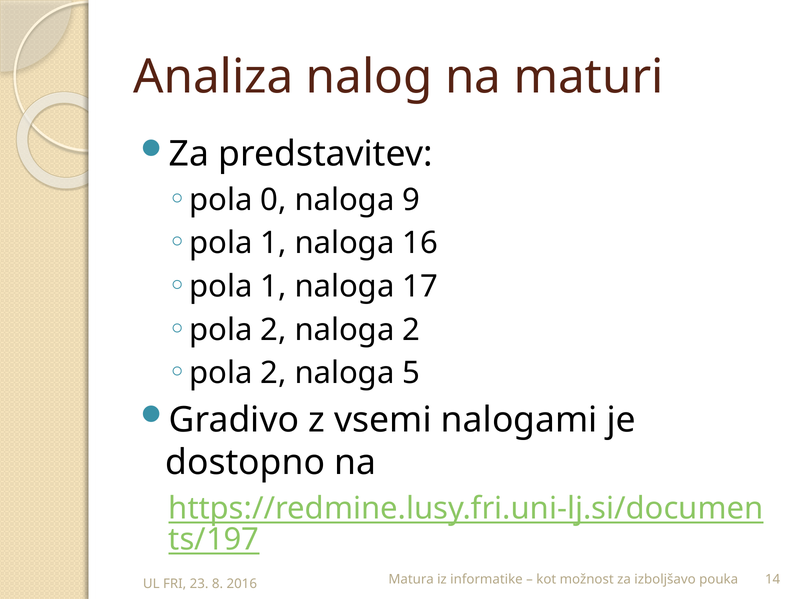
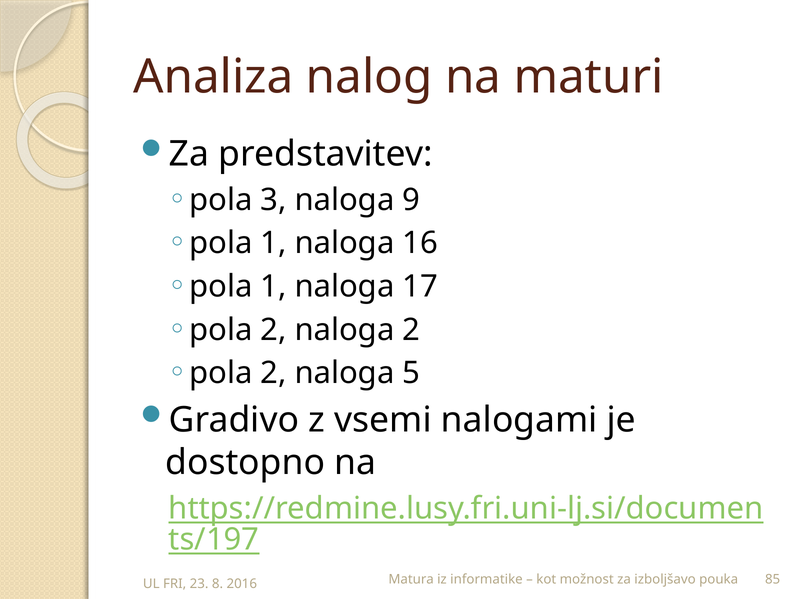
0: 0 -> 3 (273, 200)
14: 14 -> 85 (773, 579)
